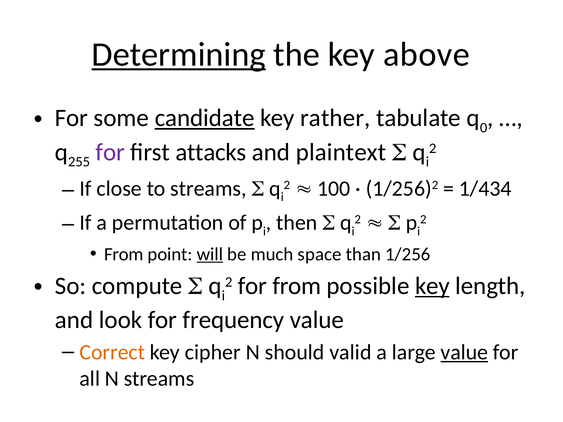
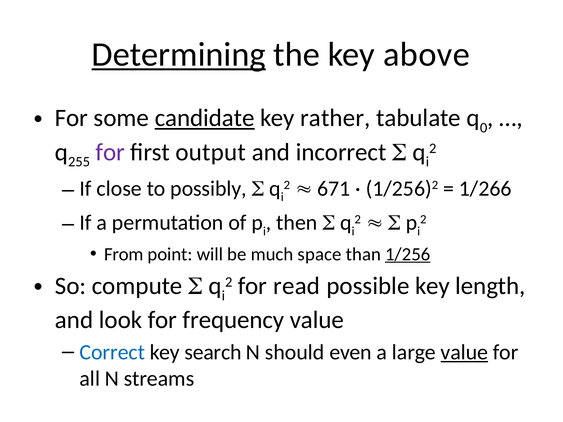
attacks: attacks -> output (211, 152)
plaintext: plaintext -> incorrect (341, 152)
to streams: streams -> possibly (208, 189)
100: 100 -> 671 (334, 189)
1/434: 1/434 -> 1/266 (485, 189)
will underline: present -> none (210, 254)
1/256 underline: none -> present (408, 254)
for from: from -> read (297, 286)
key underline: present -> none (432, 286)
Correct colour: orange -> blue (112, 352)
cipher: cipher -> search (213, 352)
valid: valid -> even (351, 352)
